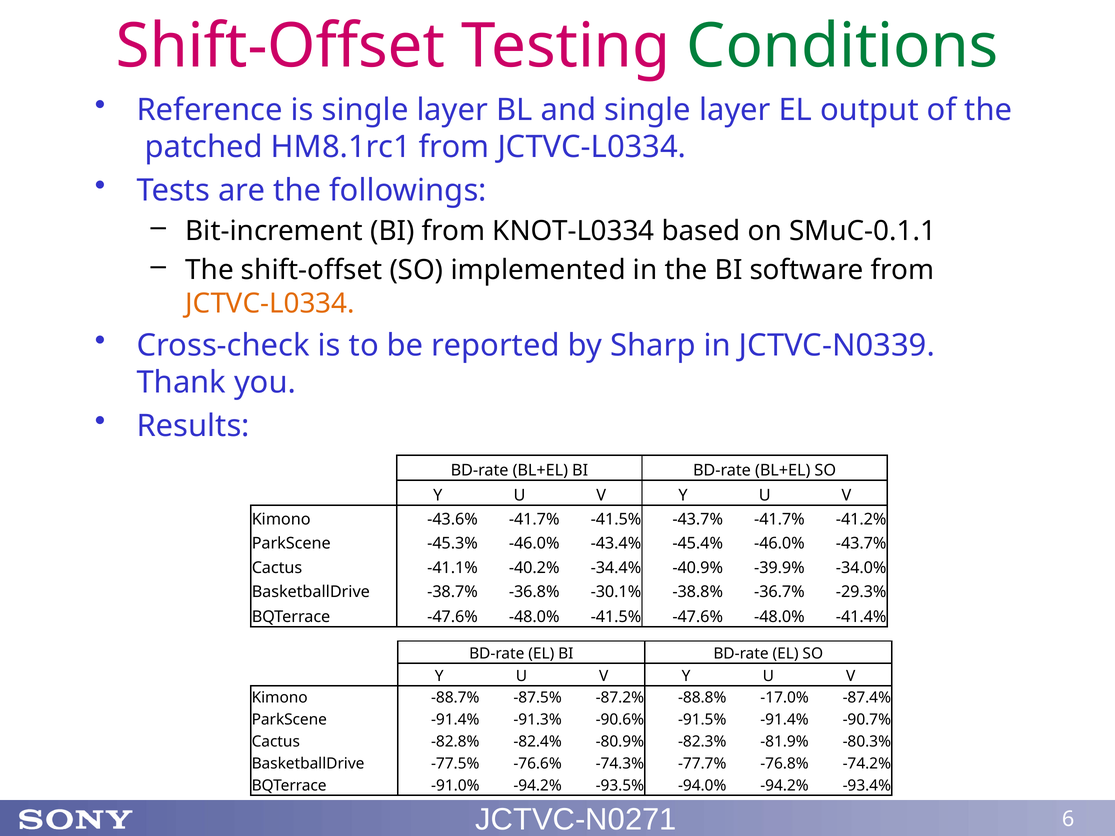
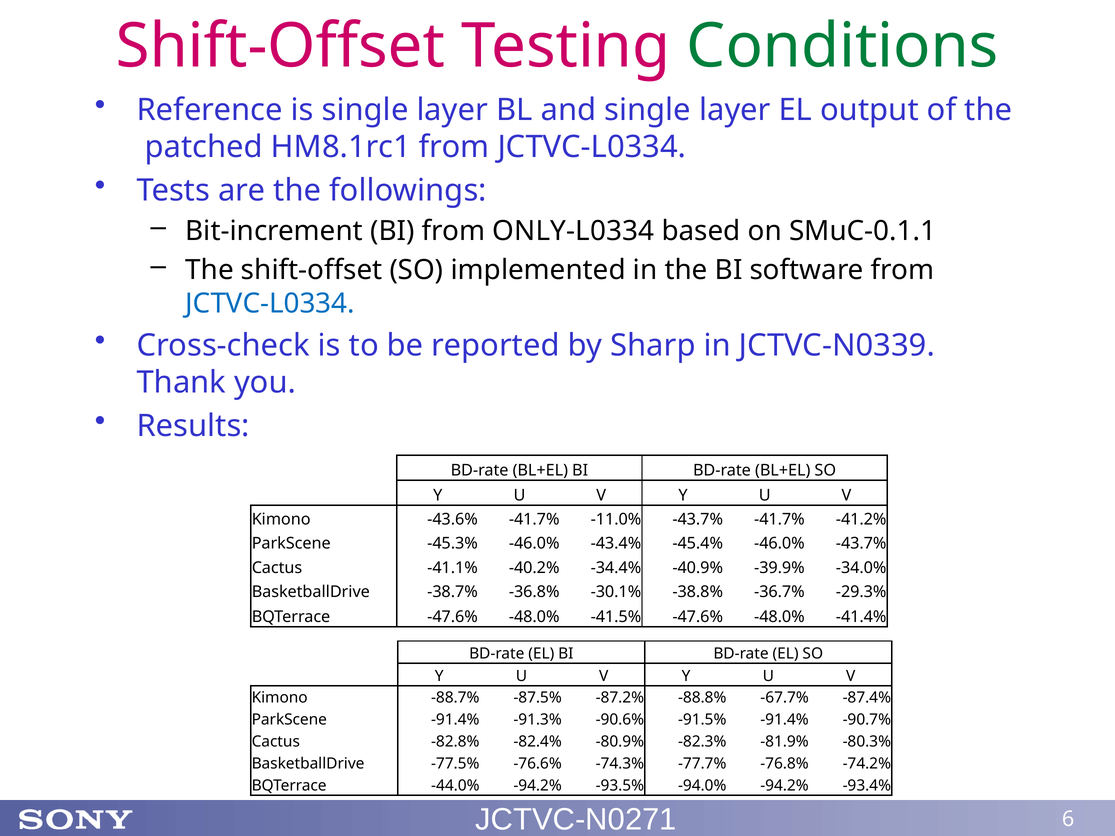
KNOT-L0334: KNOT-L0334 -> ONLY-L0334 (573, 231)
JCTVC-L0334 colour: orange -> blue (270, 304)
-41.7% -41.5%: -41.5% -> -11.0% (616, 520)
-17.0%: -17.0% -> -67.7% (785, 698)
-91.0%: -91.0% -> -44.0% (455, 786)
